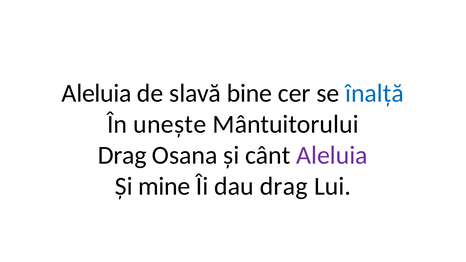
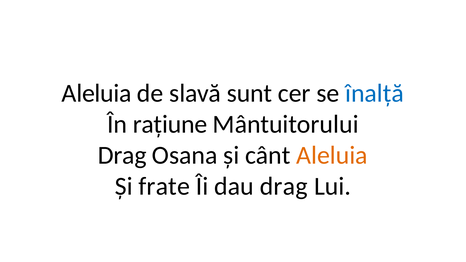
bine: bine -> sunt (249, 93)
unește: unește -> rațiune (170, 124)
Aleluia colour: purple -> orange (332, 155)
mine: mine -> frate (164, 186)
